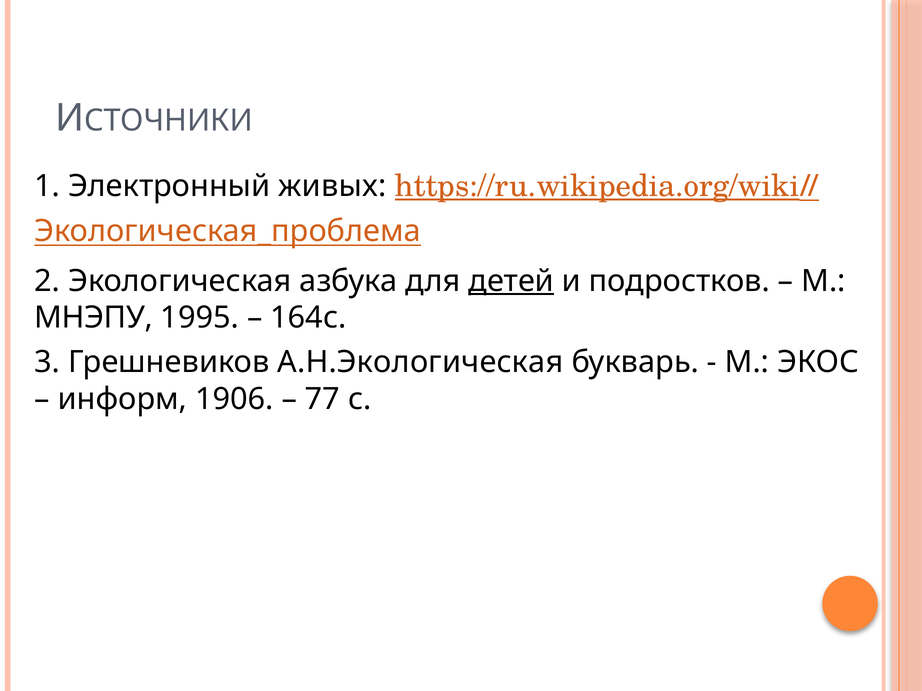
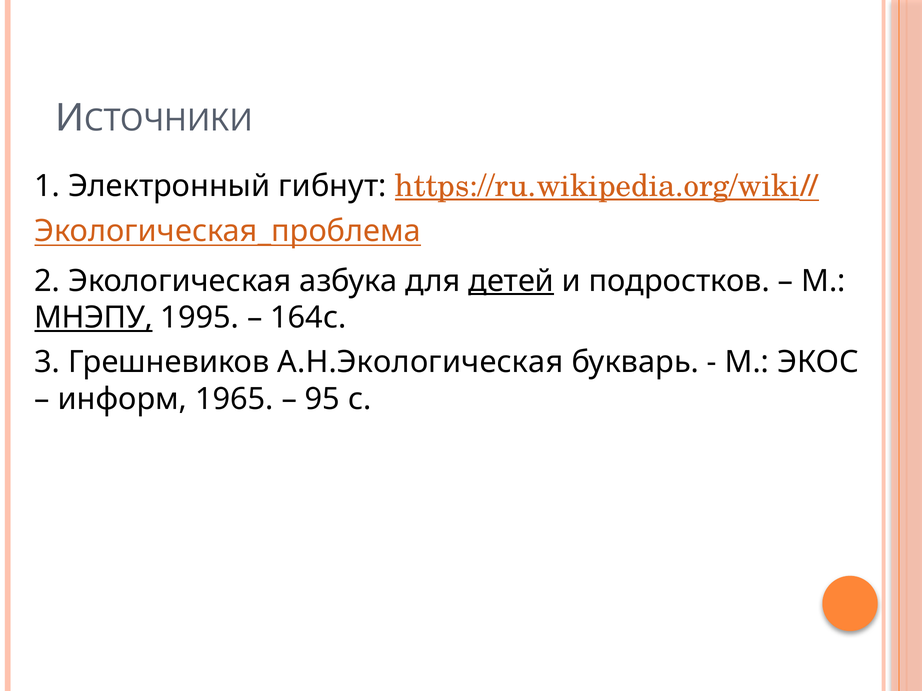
живых: живых -> гибнут (333, 186)
МНЭПУ underline: none -> present (94, 318)
1906: 1906 -> 1965 (234, 399)
77: 77 -> 95 (322, 399)
